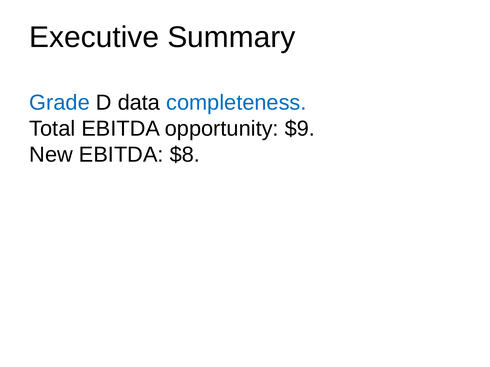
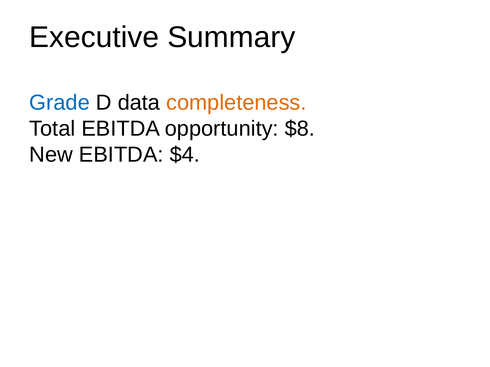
completeness colour: blue -> orange (236, 103)
$9: $9 -> $8 (300, 129)
$8: $8 -> $4 (185, 155)
